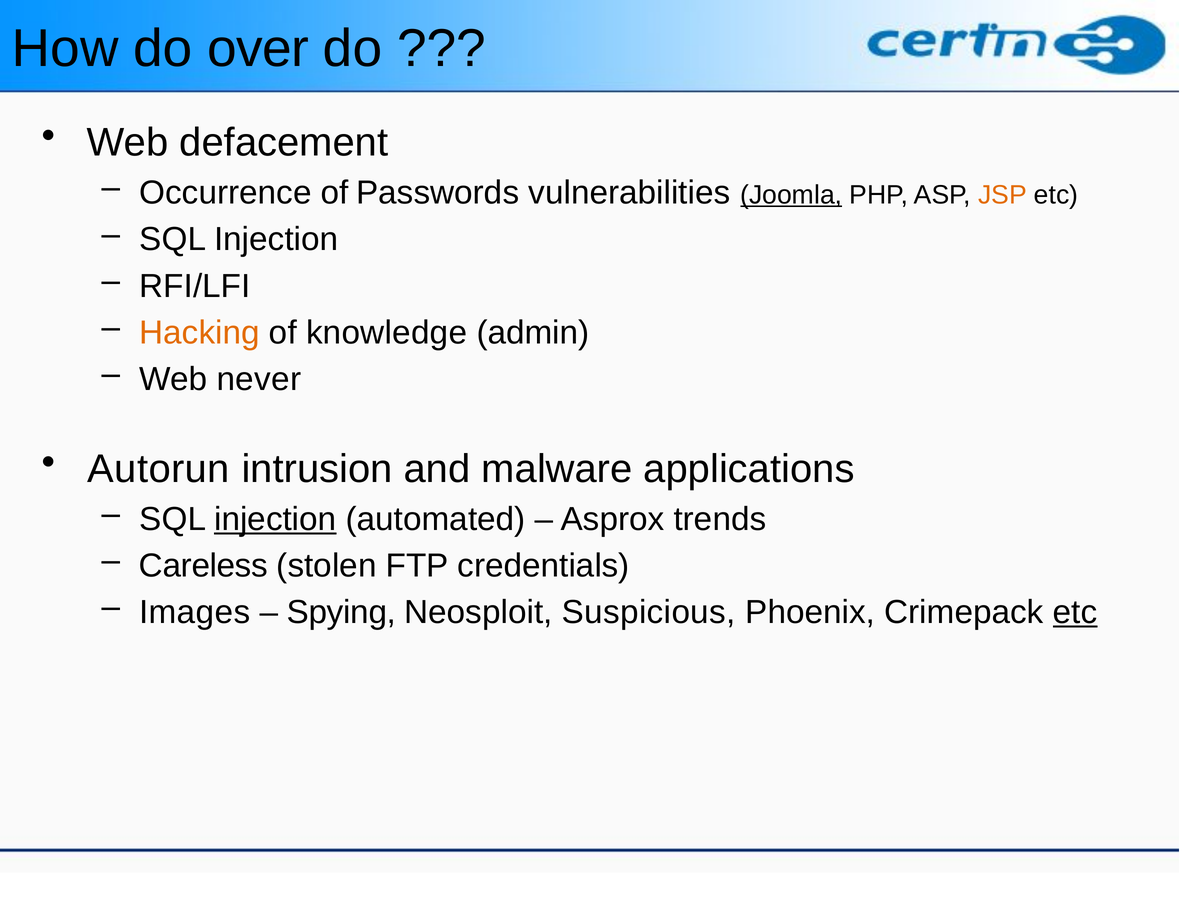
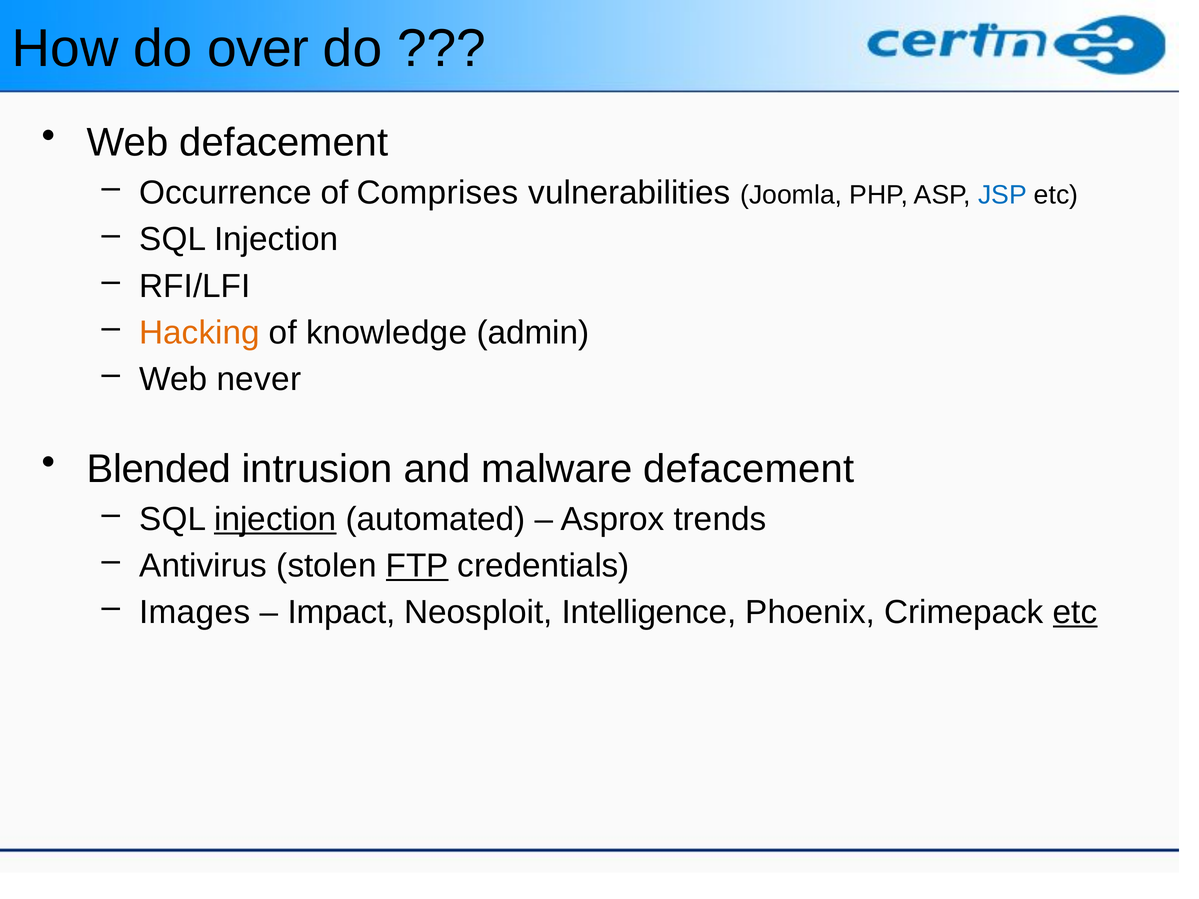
Passwords: Passwords -> Comprises (437, 193)
Joomla underline: present -> none (791, 195)
JSP colour: orange -> blue (1003, 195)
Autorun: Autorun -> Blended (159, 469)
malware applications: applications -> defacement (749, 469)
Careless: Careless -> Antivirus (203, 566)
FTP underline: none -> present (417, 566)
Spying: Spying -> Impact (341, 613)
Suspicious: Suspicious -> Intelligence (649, 613)
